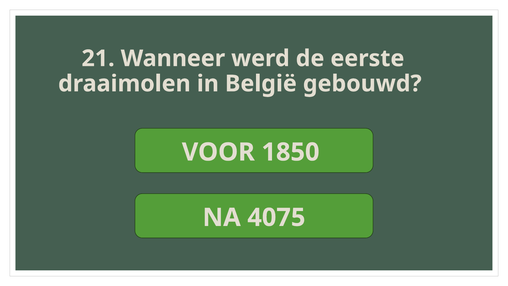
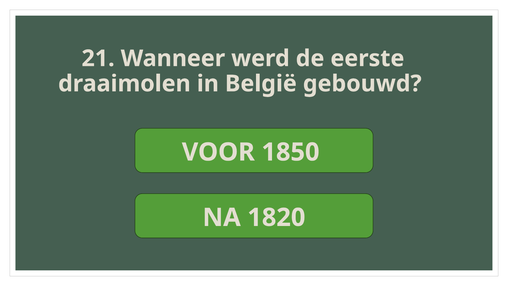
4075: 4075 -> 1820 (276, 217)
